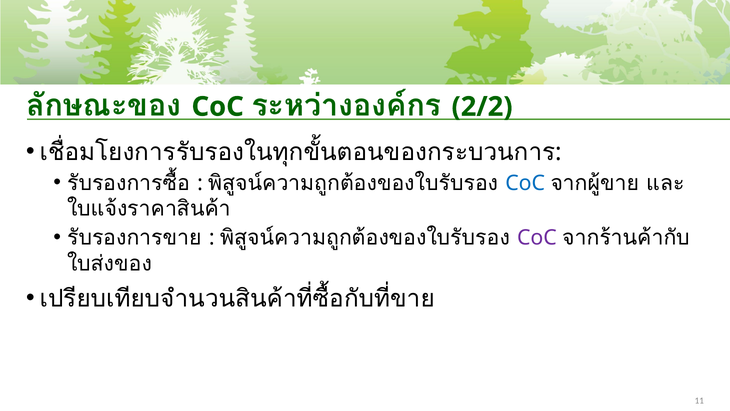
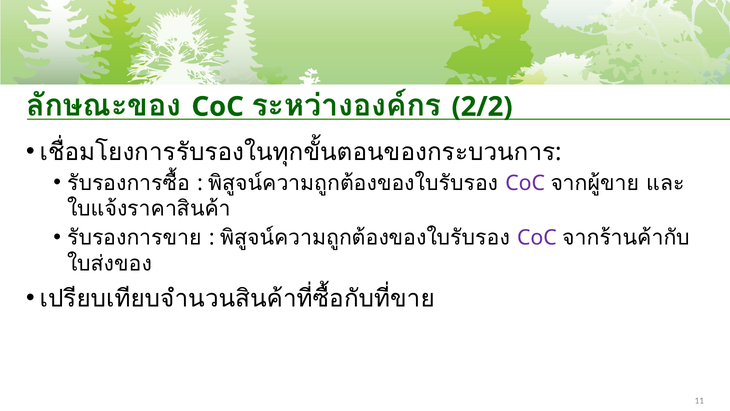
CoC colour: blue -> purple (525, 183)
